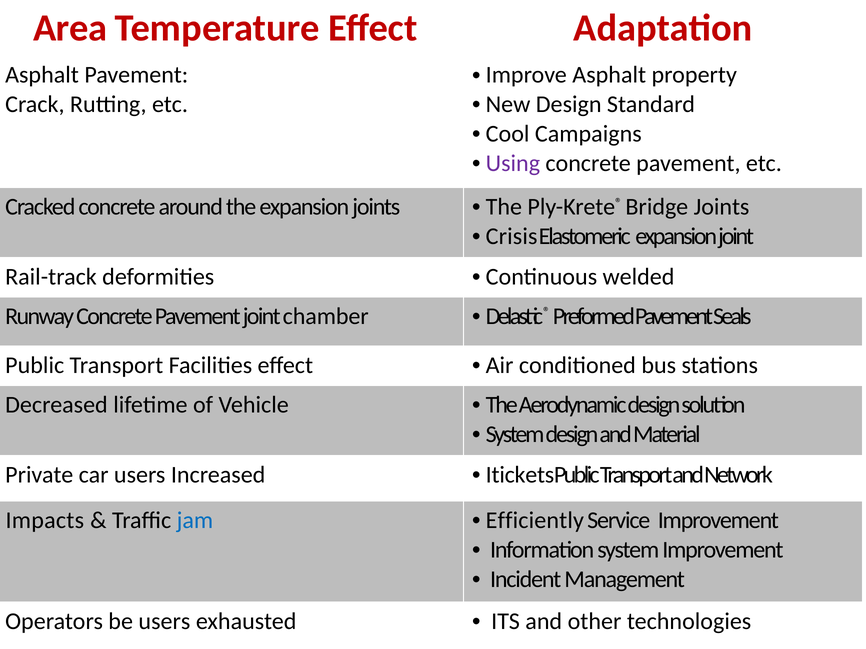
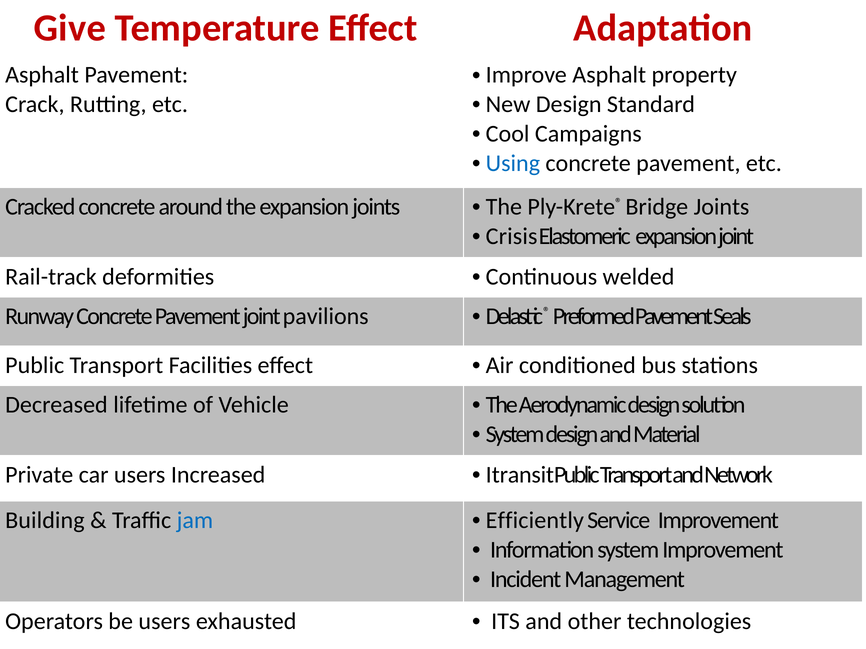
Area: Area -> Give (70, 28)
Using colour: purple -> blue (513, 163)
chamber: chamber -> pavilions (326, 316)
tickets: tickets -> transit (523, 475)
Impacts: Impacts -> Building (45, 521)
